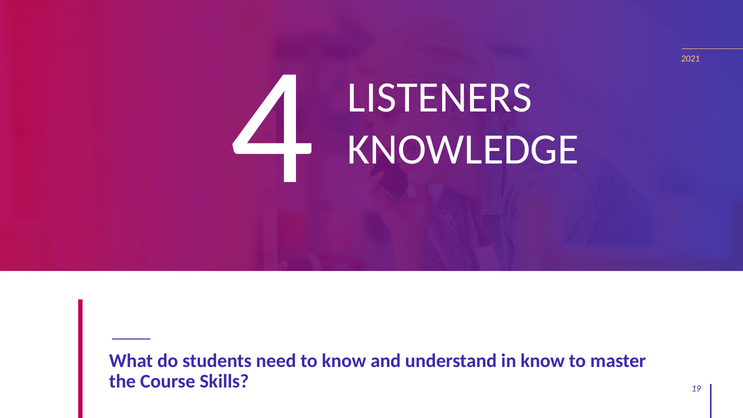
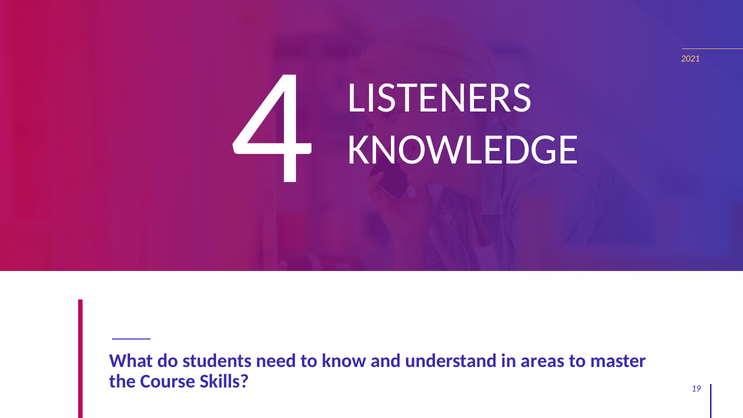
in know: know -> areas (543, 361)
